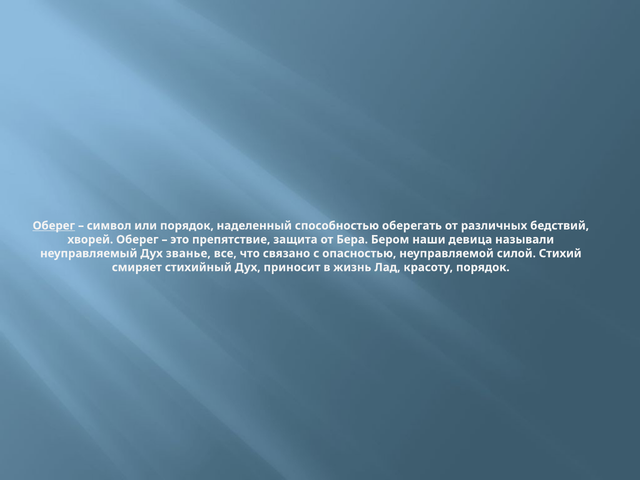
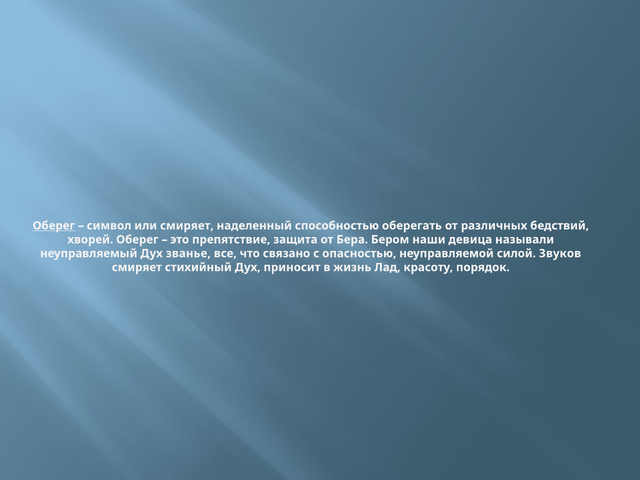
или порядок: порядок -> смиряет (187, 226)
Стихий: Стихий -> Звуков (560, 253)
